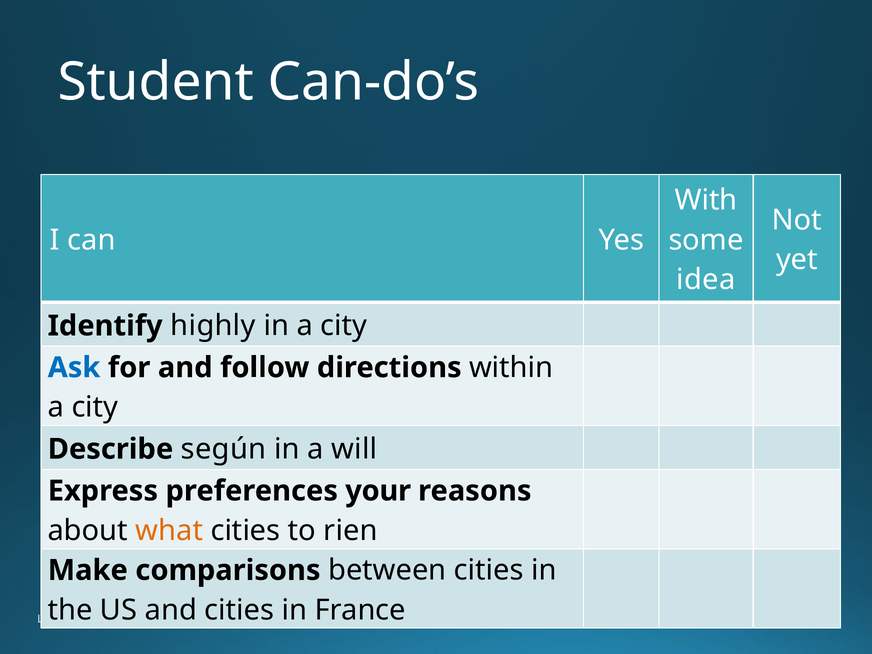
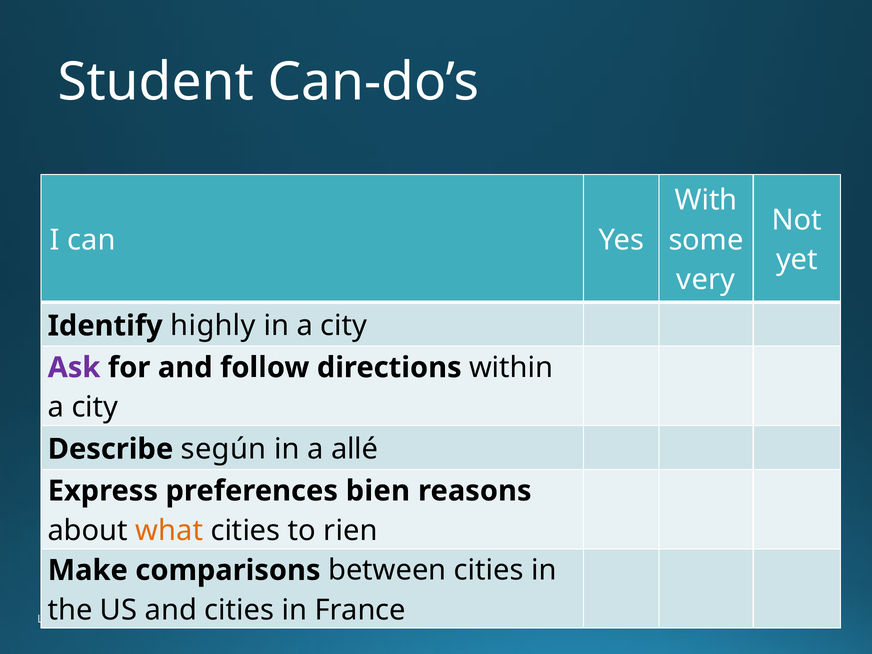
idea: idea -> very (706, 280)
Ask colour: blue -> purple (74, 368)
will: will -> allé (355, 449)
your: your -> bien (378, 491)
